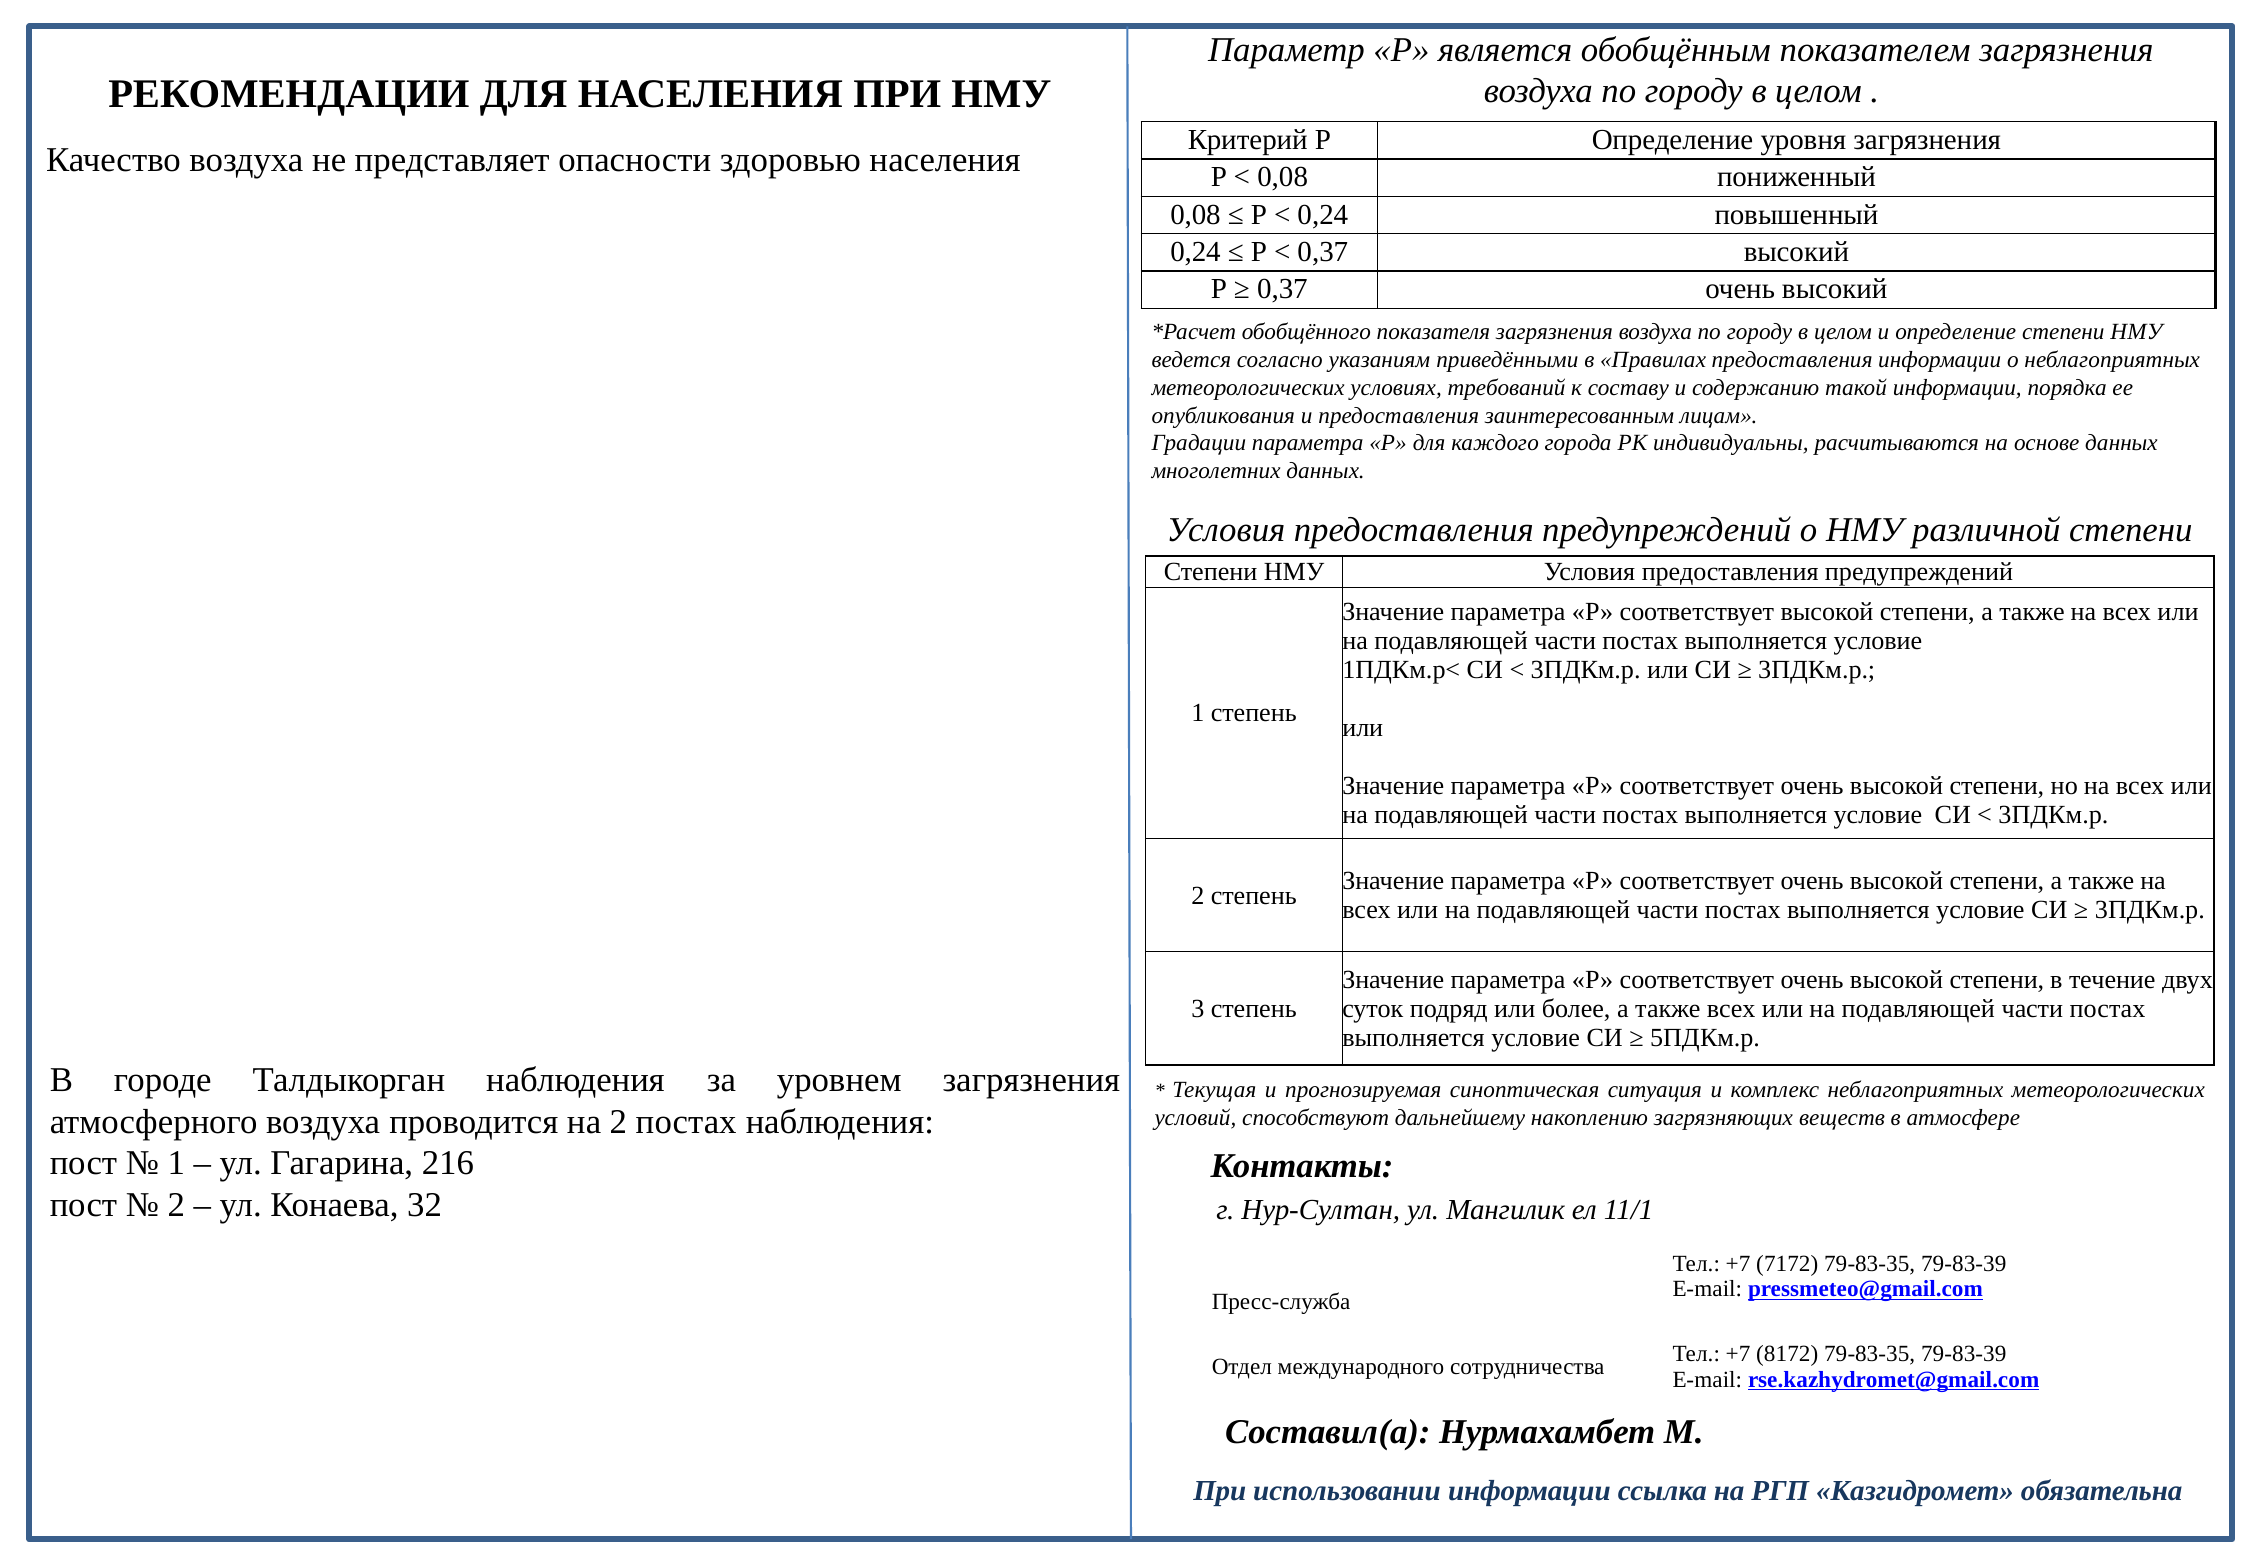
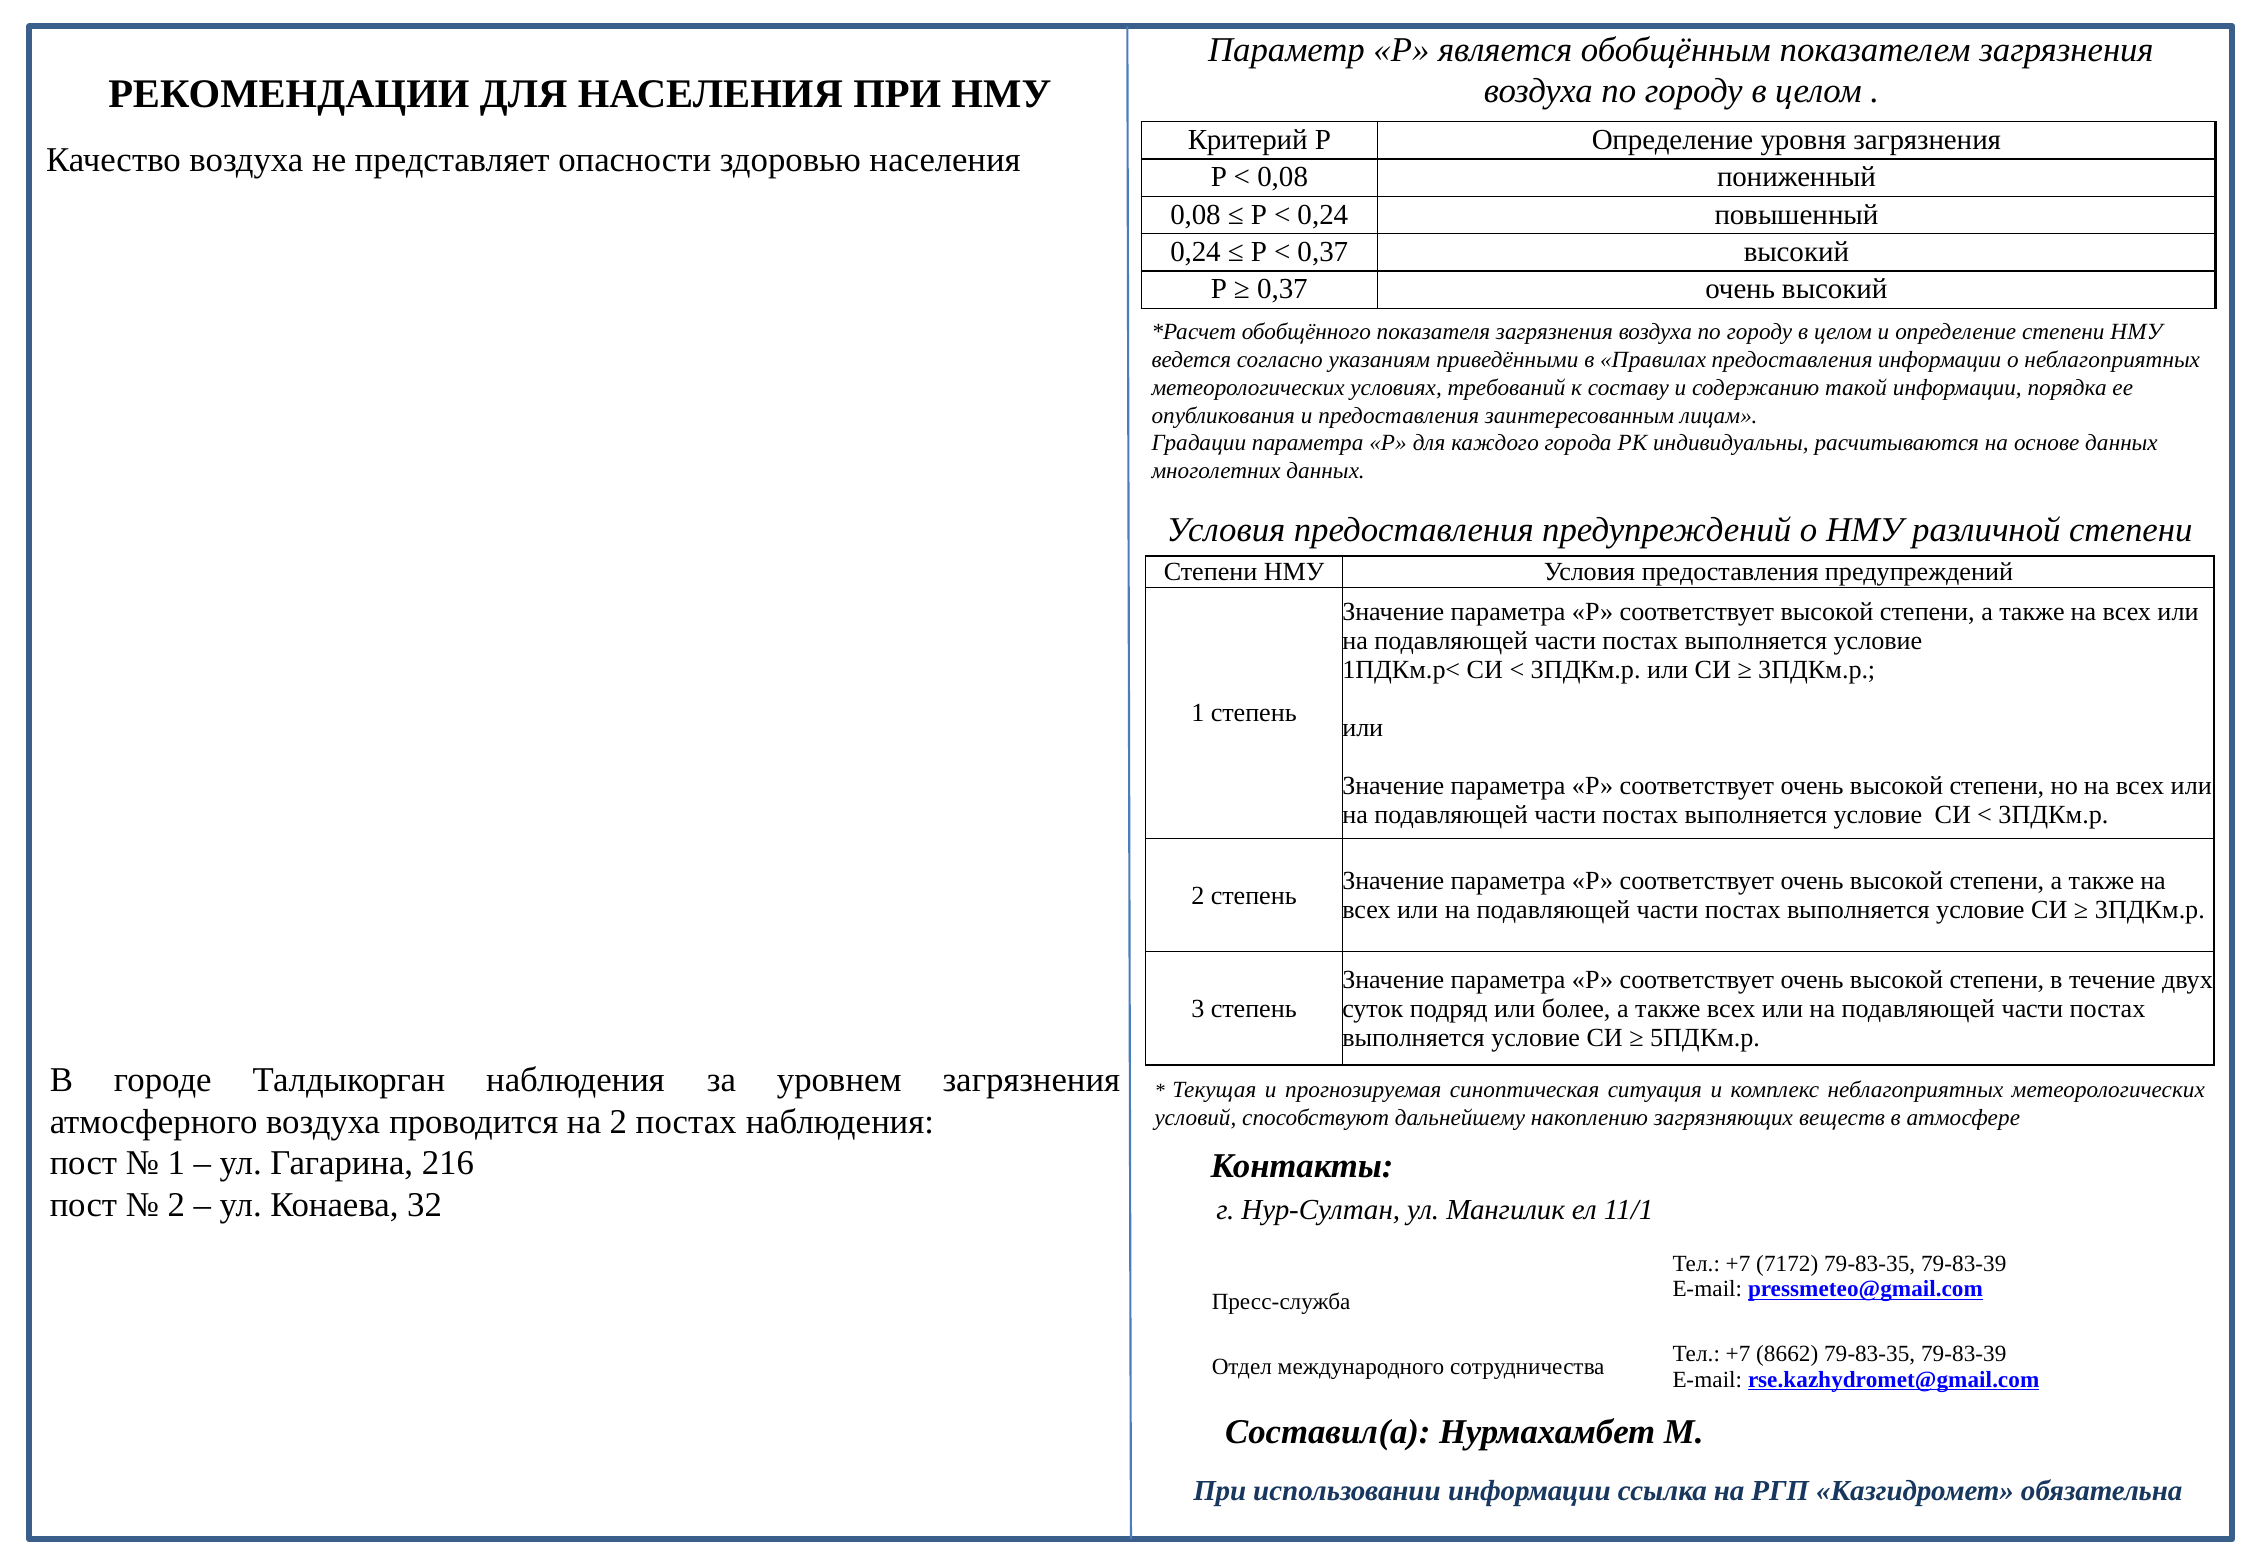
8172: 8172 -> 8662 (1787, 1354)
